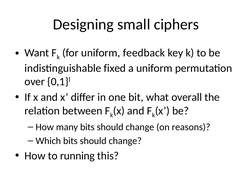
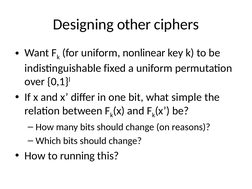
small: small -> other (134, 24)
feedback: feedback -> nonlinear (144, 53)
overall: overall -> simple (187, 97)
